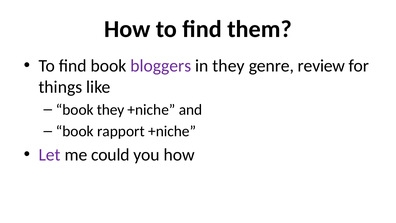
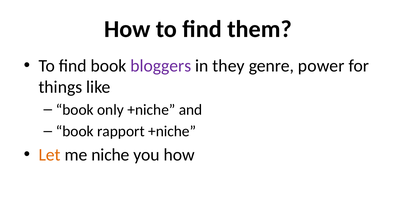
review: review -> power (321, 66)
book they: they -> only (110, 110)
Let colour: purple -> orange (50, 155)
could: could -> niche (110, 155)
